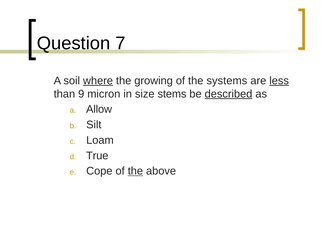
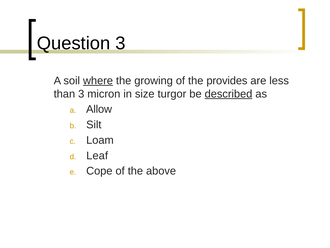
Question 7: 7 -> 3 (120, 43)
systems: systems -> provides (227, 81)
less underline: present -> none (279, 81)
than 9: 9 -> 3 (81, 94)
stems: stems -> turgor (172, 94)
True: True -> Leaf (97, 155)
the underline: present -> none (135, 171)
